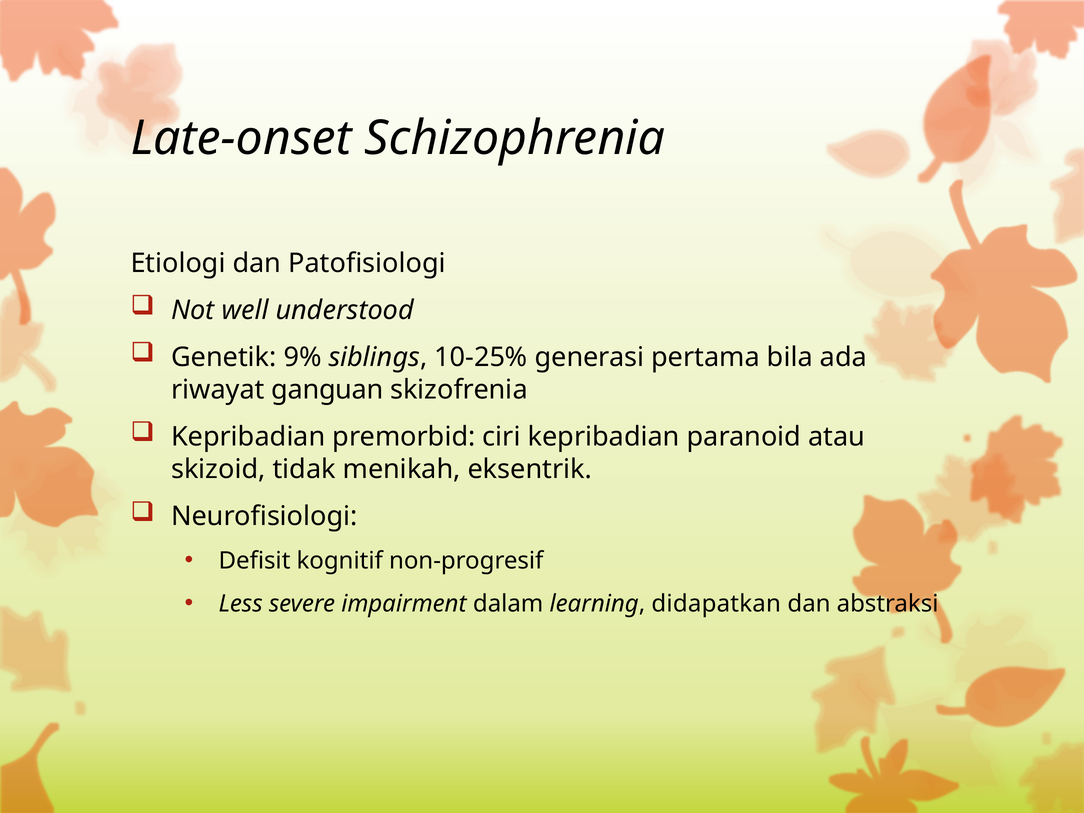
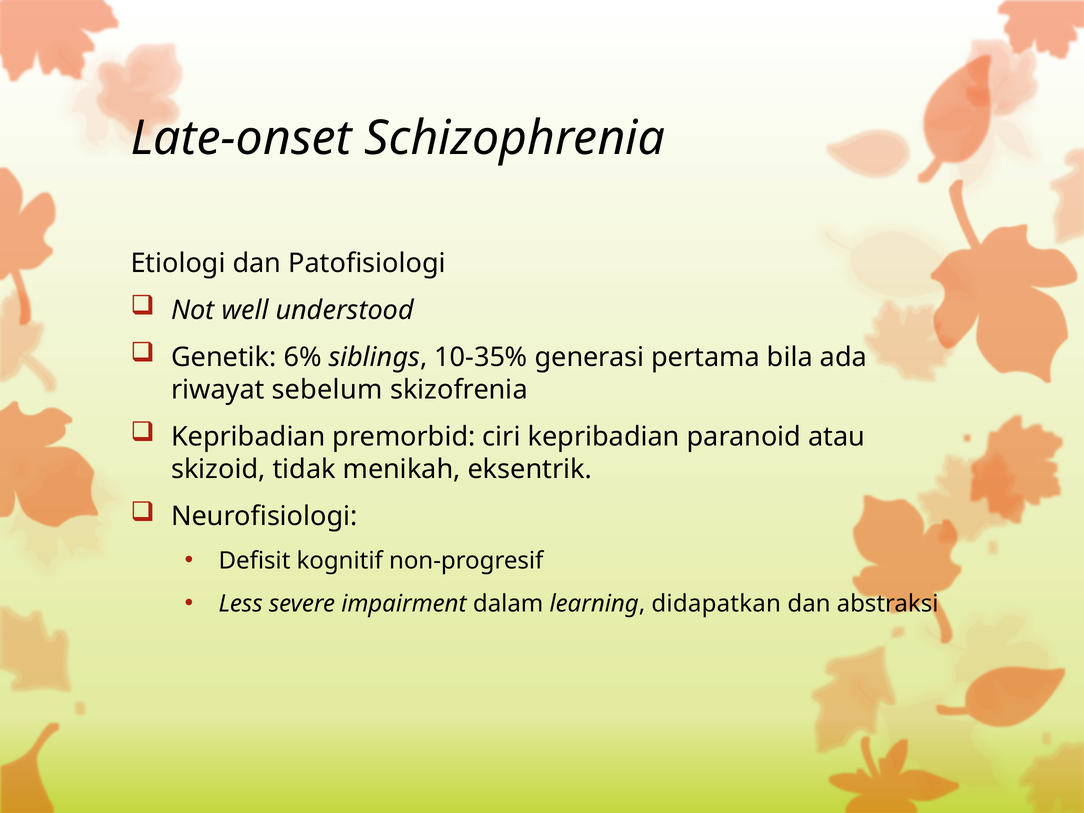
9%: 9% -> 6% (303, 357)
10-25%: 10-25% -> 10-35% (481, 357)
ganguan: ganguan -> sebelum (327, 390)
